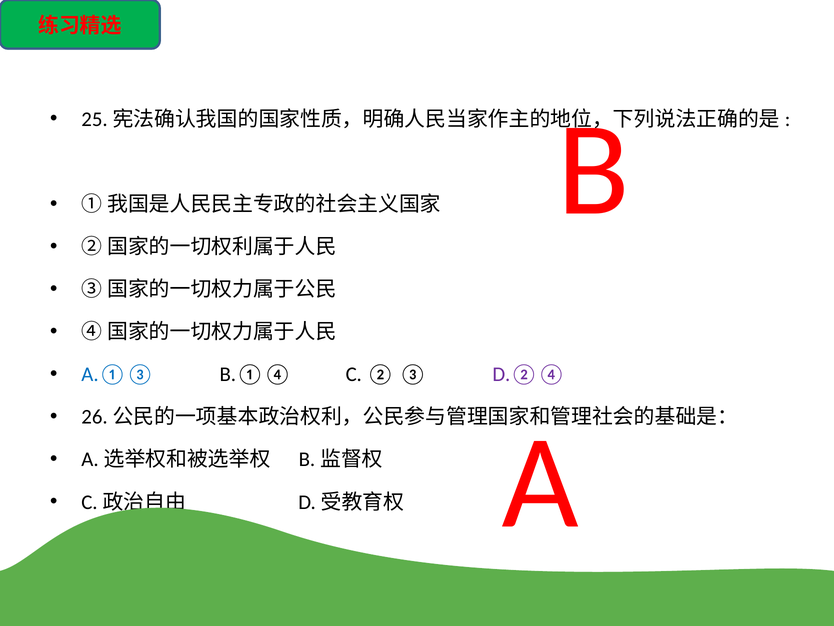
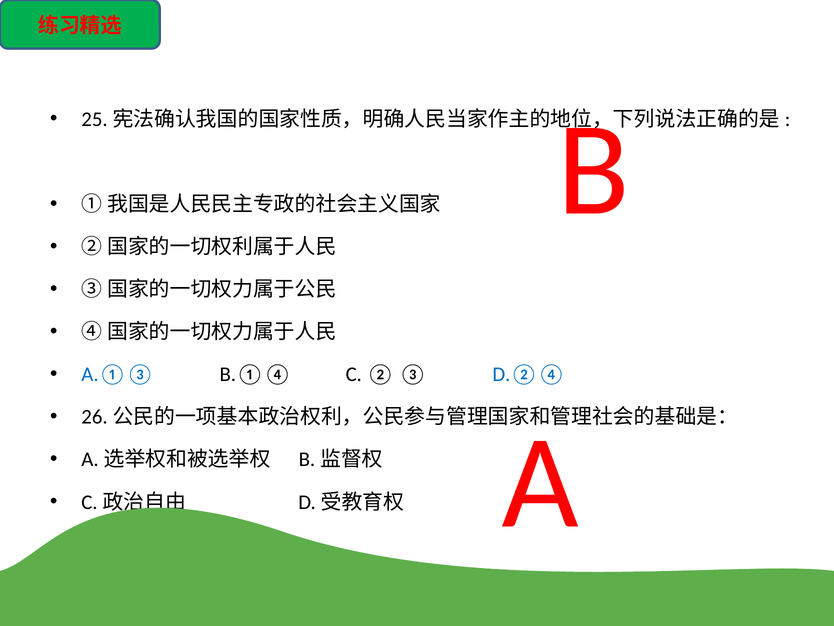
D.②④ colour: purple -> blue (529, 374)
